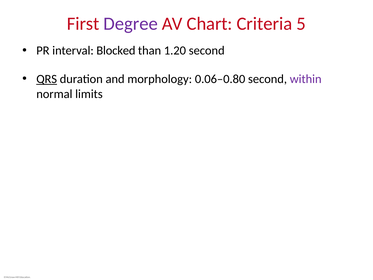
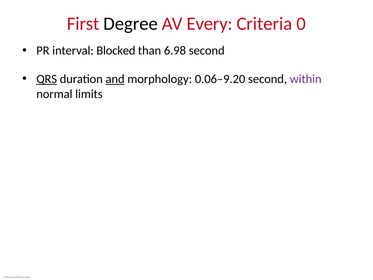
Degree colour: purple -> black (131, 24)
Chart: Chart -> Every (210, 24)
5: 5 -> 0 (301, 24)
1.20: 1.20 -> 6.98 (175, 51)
and underline: none -> present (115, 79)
0.06‒0.80: 0.06‒0.80 -> 0.06‒9.20 (220, 79)
